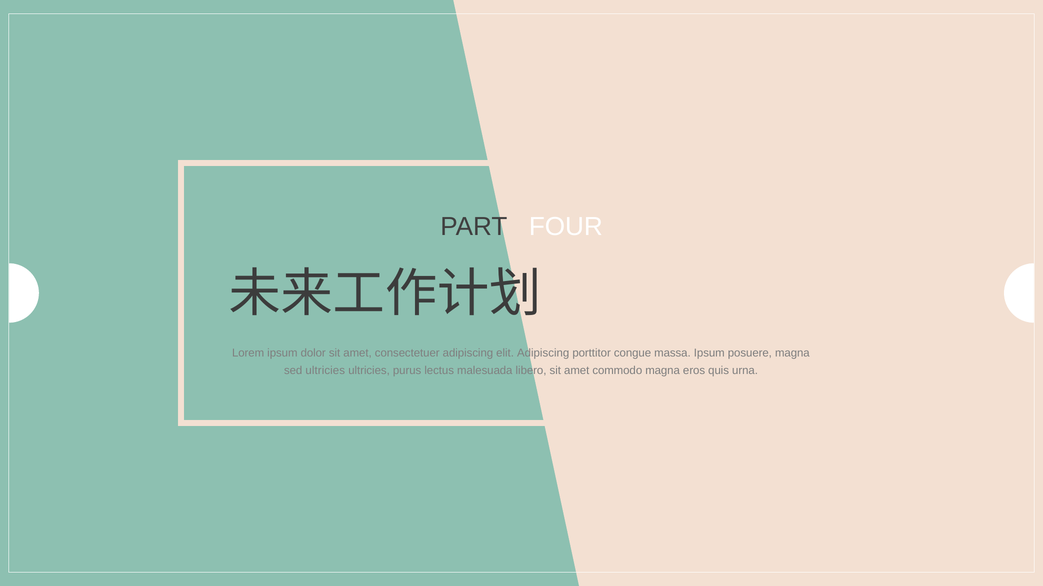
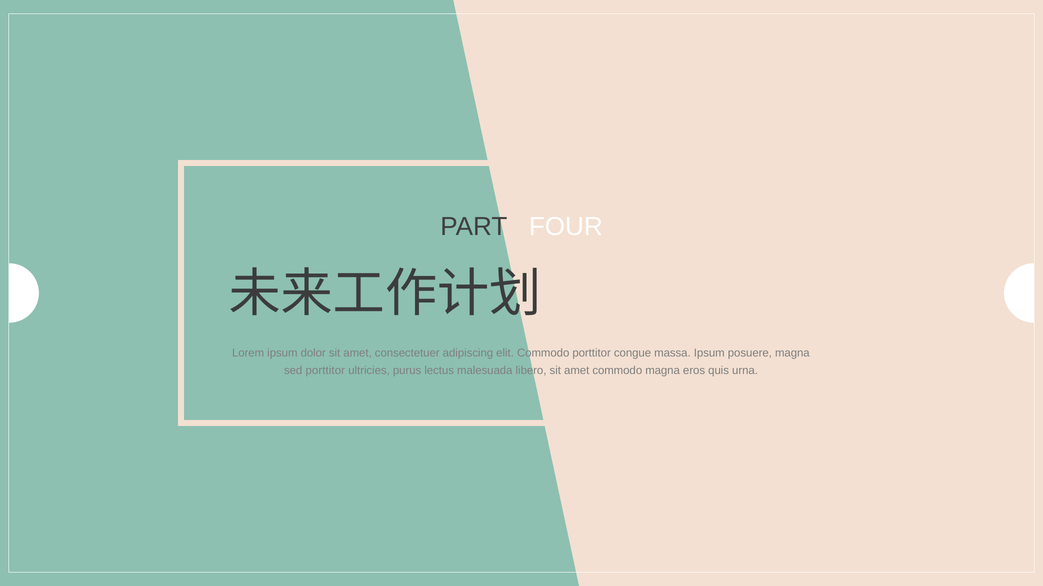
elit Adipiscing: Adipiscing -> Commodo (543, 353)
sed ultricies: ultricies -> porttitor (325, 371)
